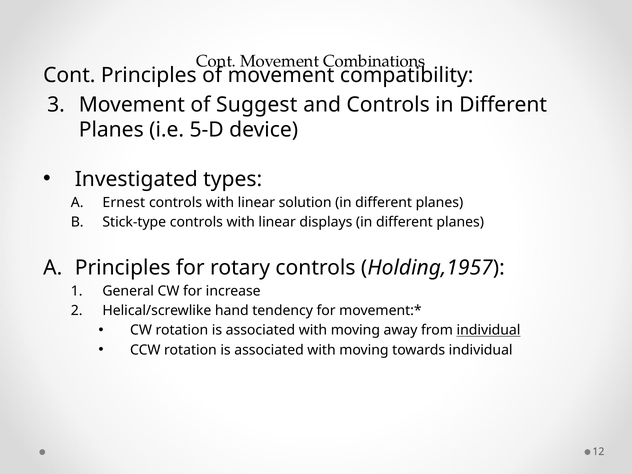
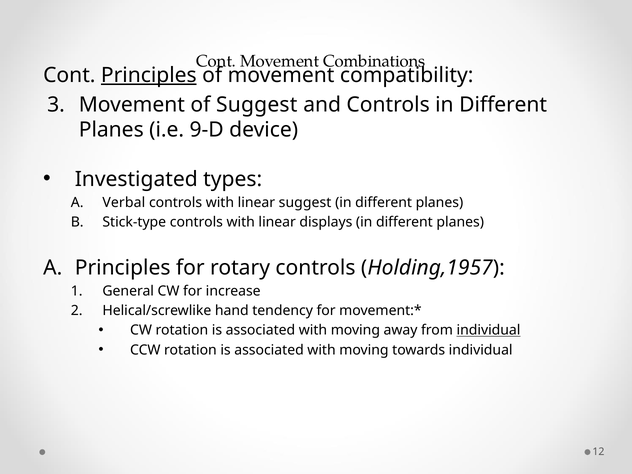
Principles underline: none -> present (149, 75)
5-D: 5-D -> 9-D (207, 130)
Ernest: Ernest -> Verbal (124, 202)
linear solution: solution -> suggest (305, 202)
